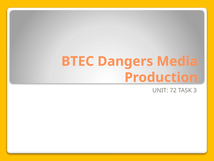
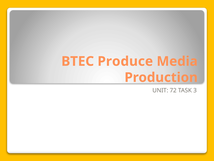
Dangers: Dangers -> Produce (125, 61)
